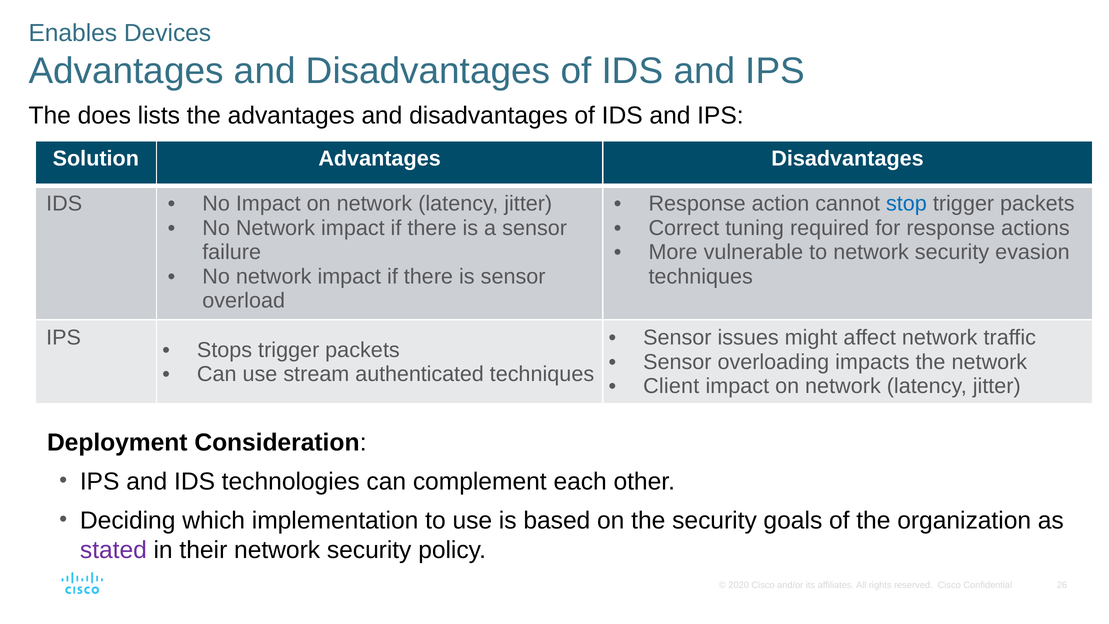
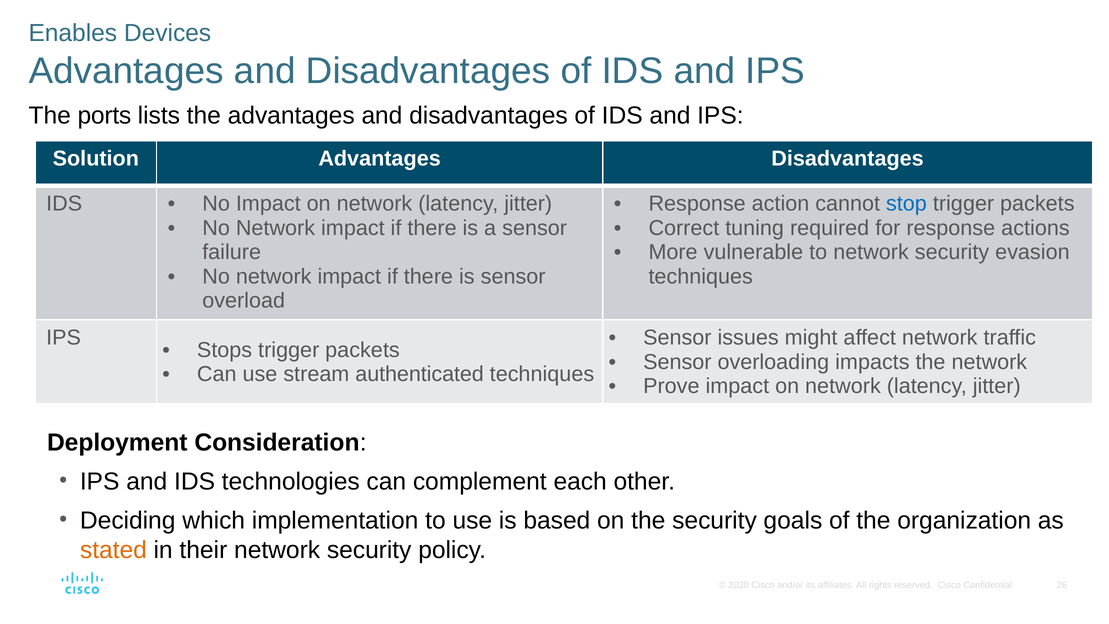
does: does -> ports (104, 116)
Client: Client -> Prove (671, 386)
stated colour: purple -> orange (113, 550)
